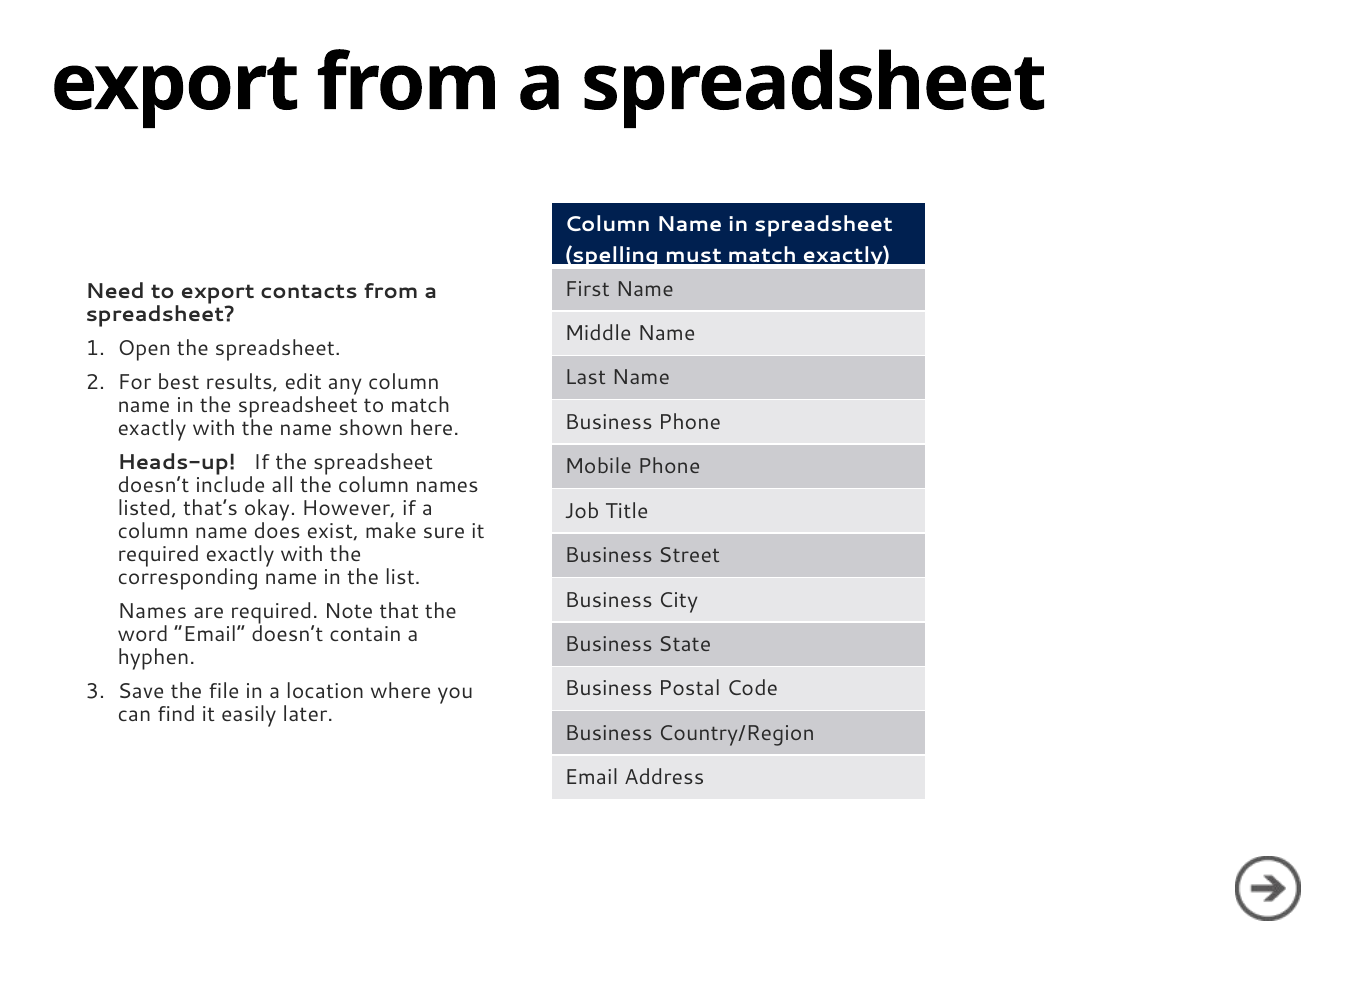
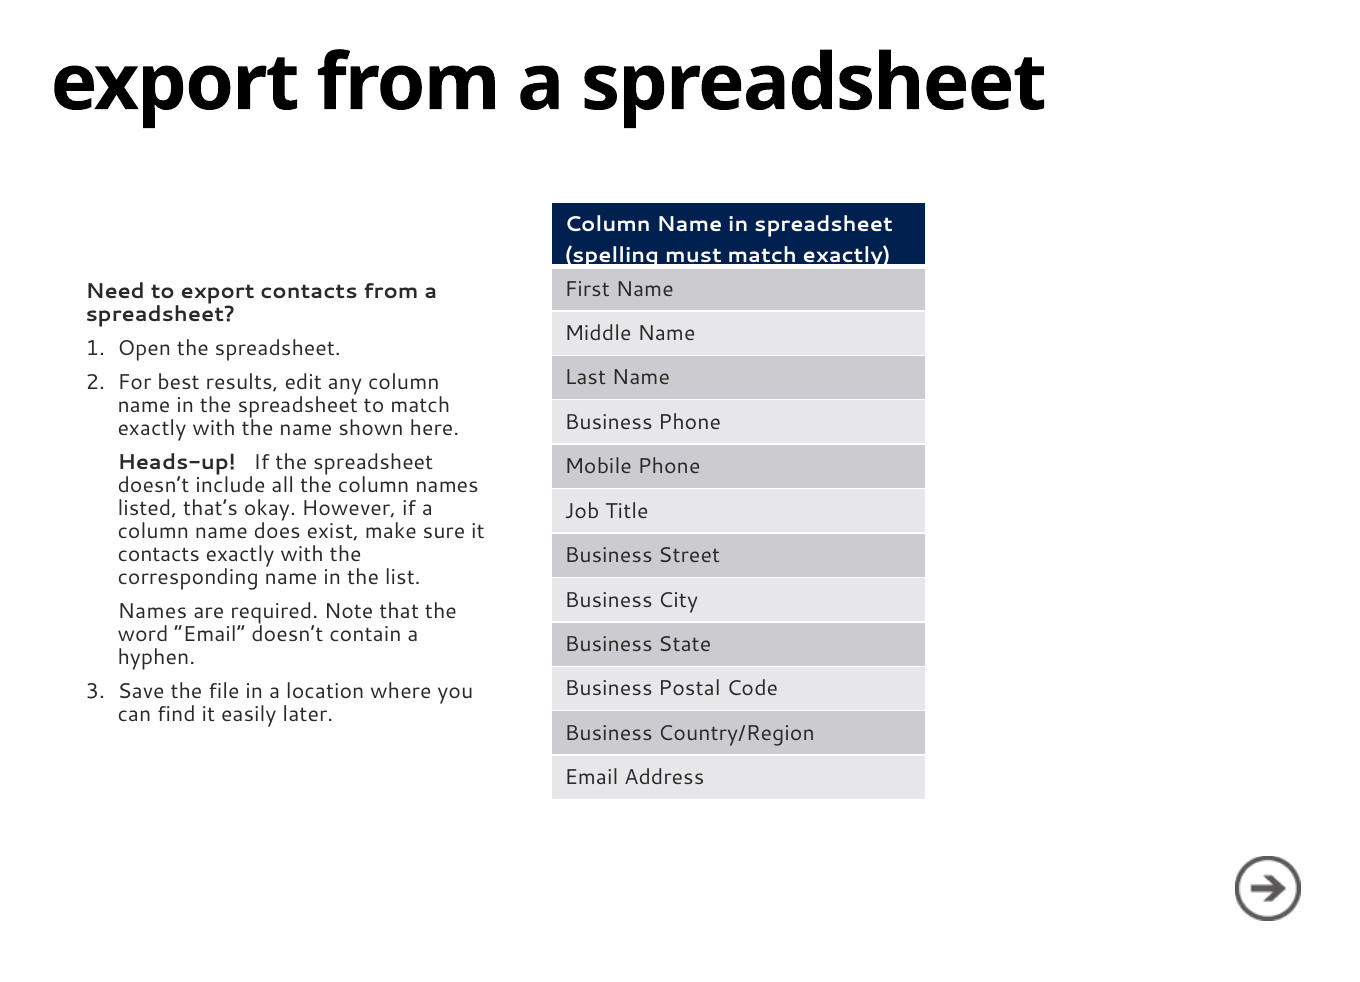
required: required -> contacts (159, 554)
